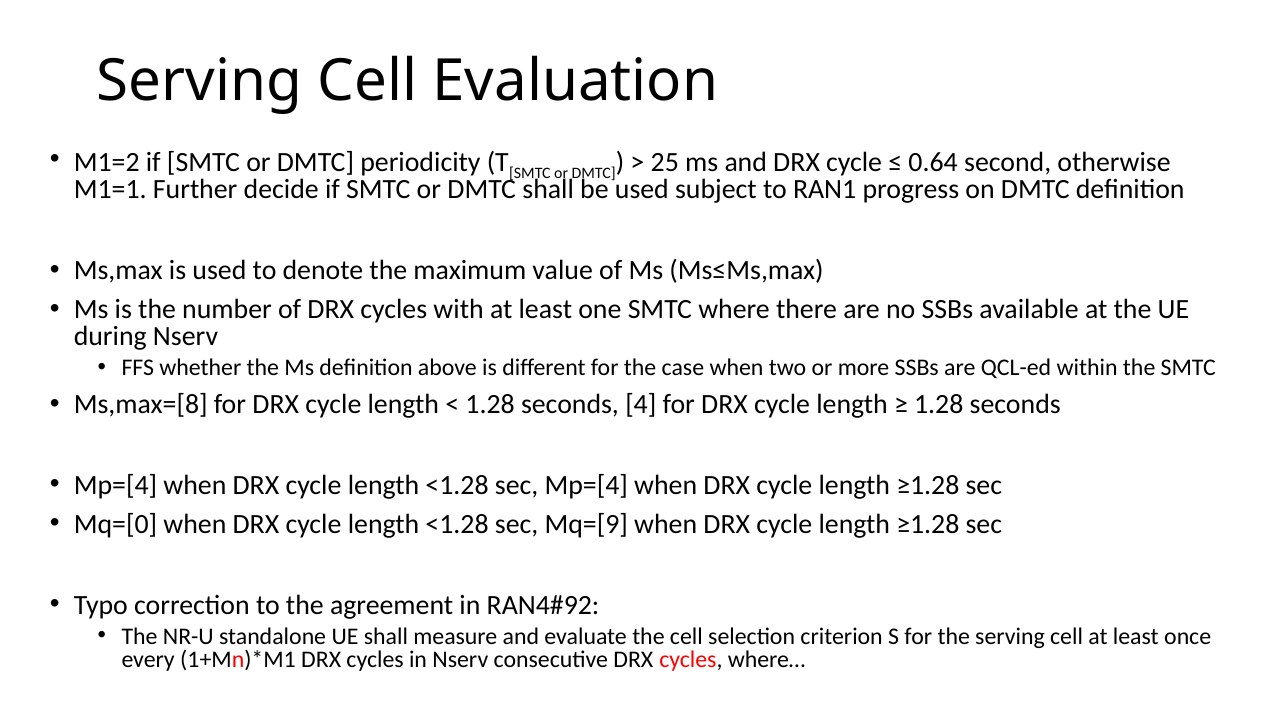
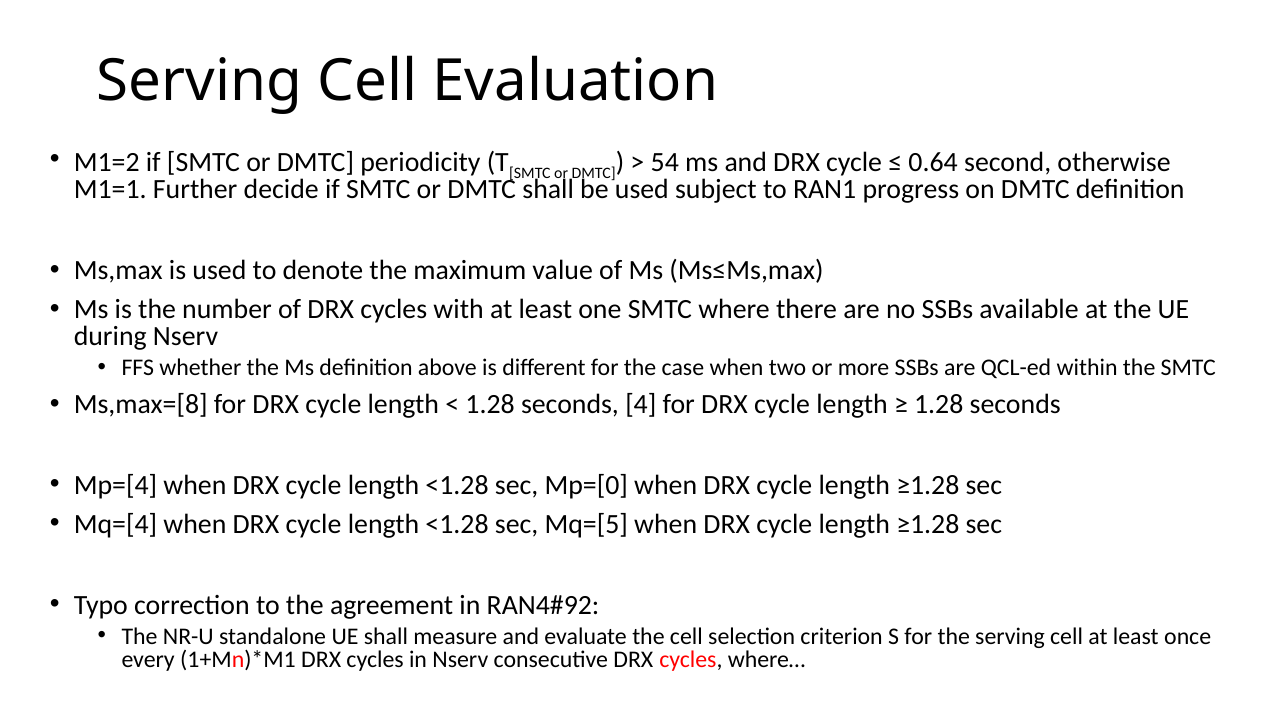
25: 25 -> 54 (665, 162)
sec Mp=[4: Mp=[4 -> Mp=[0 (586, 486)
Mq=[0: Mq=[0 -> Mq=[4 (116, 525)
Mq=[9: Mq=[9 -> Mq=[5 (586, 525)
